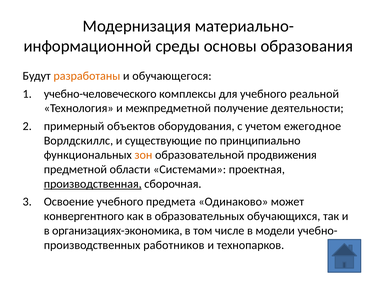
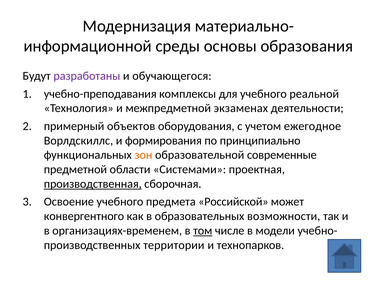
разработаны colour: orange -> purple (87, 76)
учебно-человеческого: учебно-человеческого -> учебно-преподавания (100, 94)
получение: получение -> экзаменах (241, 108)
существующие: существующие -> формирования (163, 140)
продвижения: продвижения -> современные (282, 155)
Одинаково: Одинаково -> Российской (233, 202)
обучающихся: обучающихся -> возможности (284, 216)
организациях-экономика: организациях-экономика -> организациях-временем (117, 230)
том underline: none -> present (203, 230)
работников: работников -> территории (174, 245)
